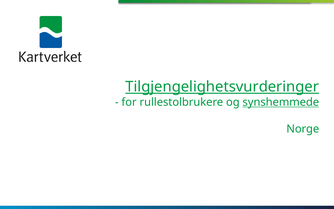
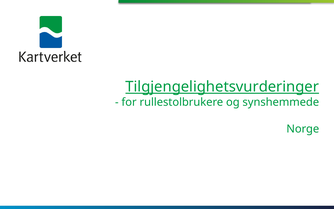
synshemmede underline: present -> none (281, 102)
